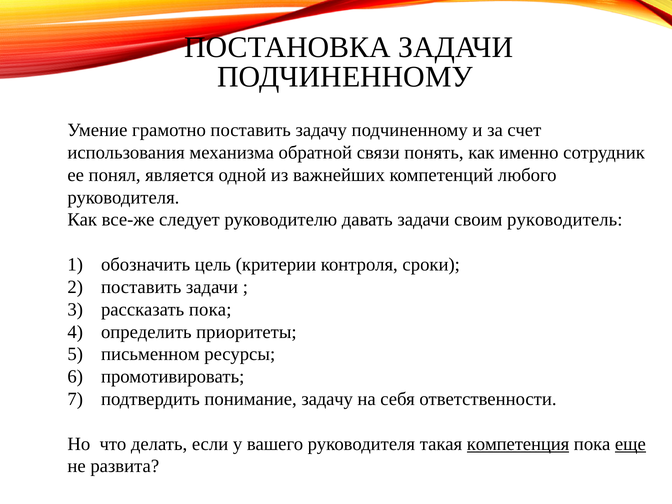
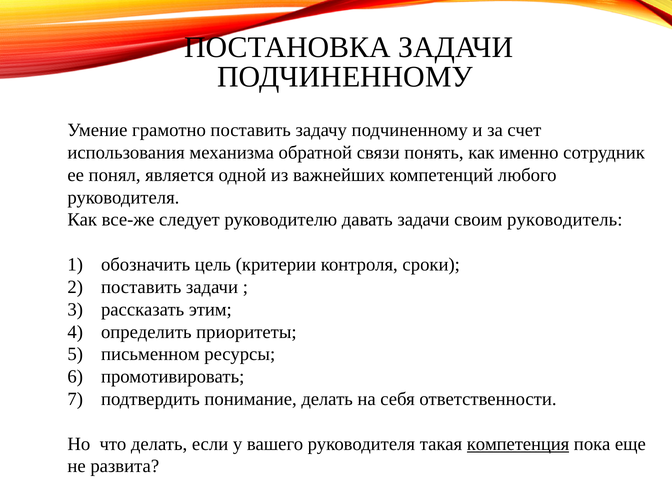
рассказать пока: пока -> этим (210, 309)
понимание задачу: задачу -> делать (327, 399)
еще underline: present -> none (630, 444)
